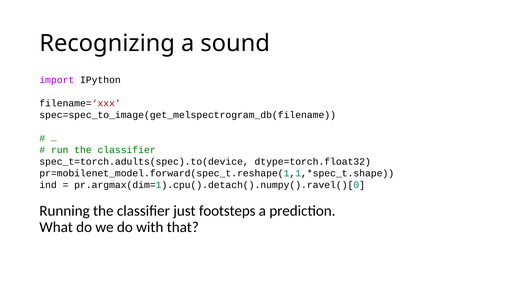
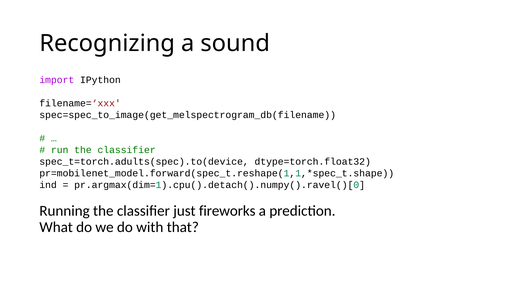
footsteps: footsteps -> fireworks (227, 211)
